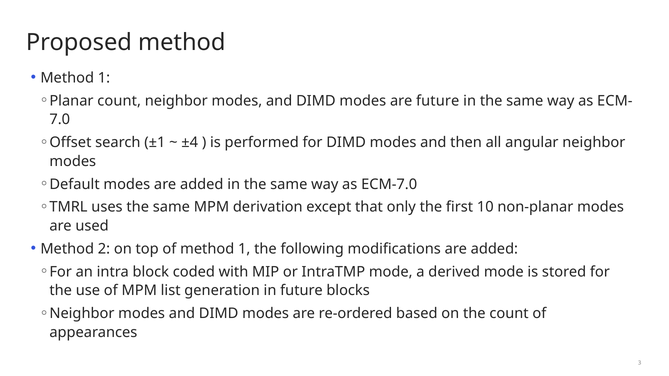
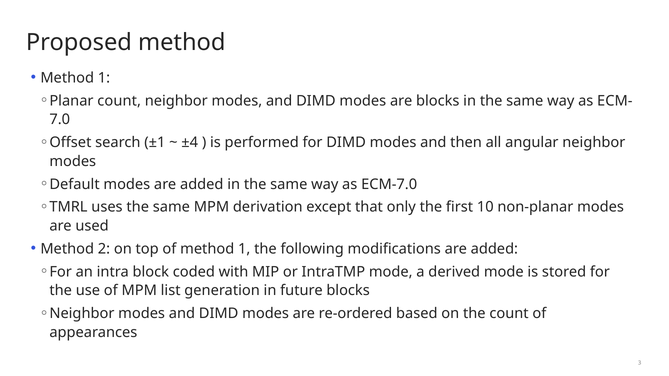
are future: future -> blocks (438, 101)
